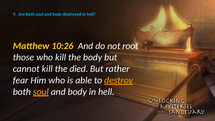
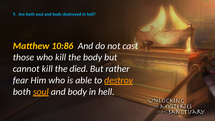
10:26: 10:26 -> 10:86 (63, 46)
root: root -> cast (130, 46)
